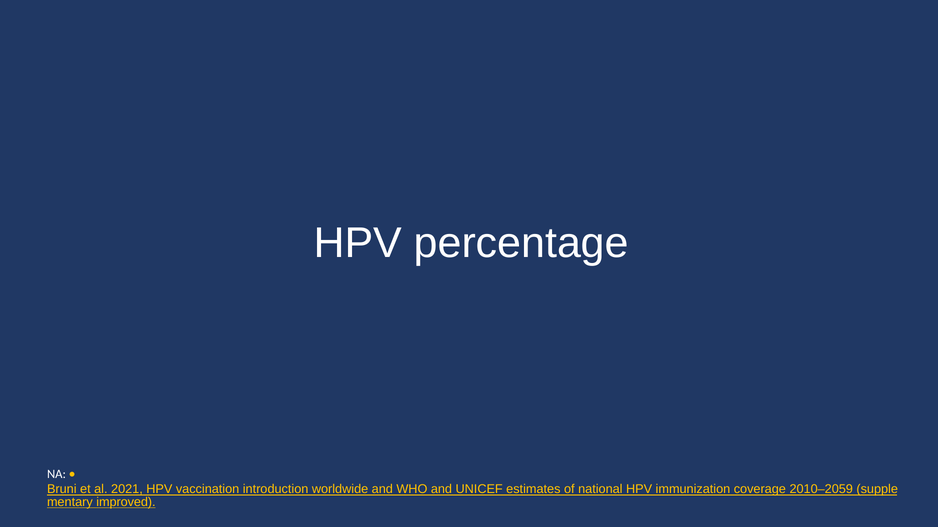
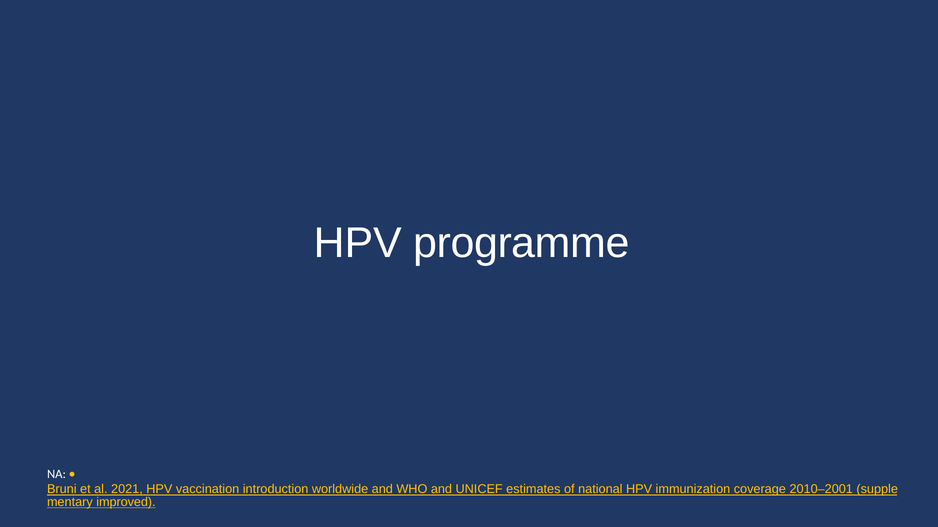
percentage: percentage -> programme (521, 243)
2010–2059: 2010–2059 -> 2010–2001 (821, 490)
